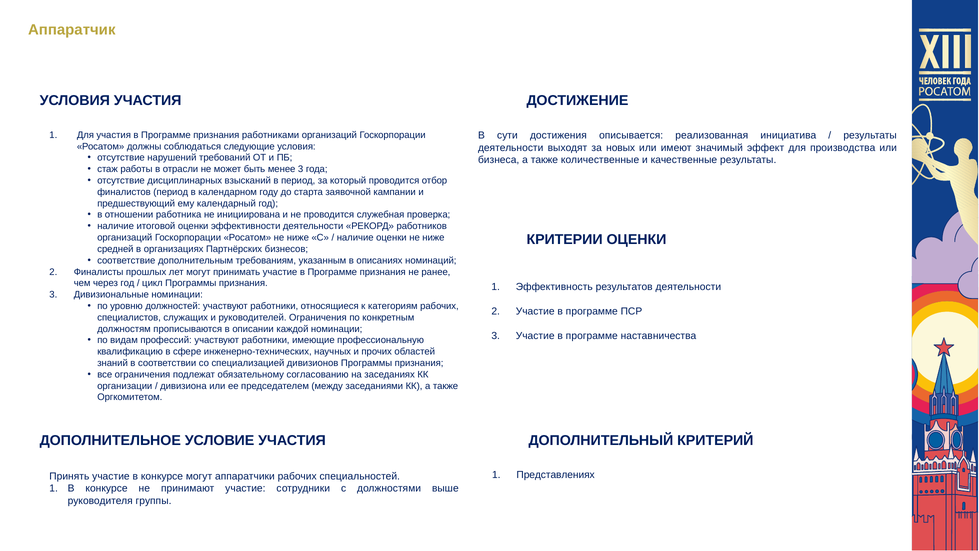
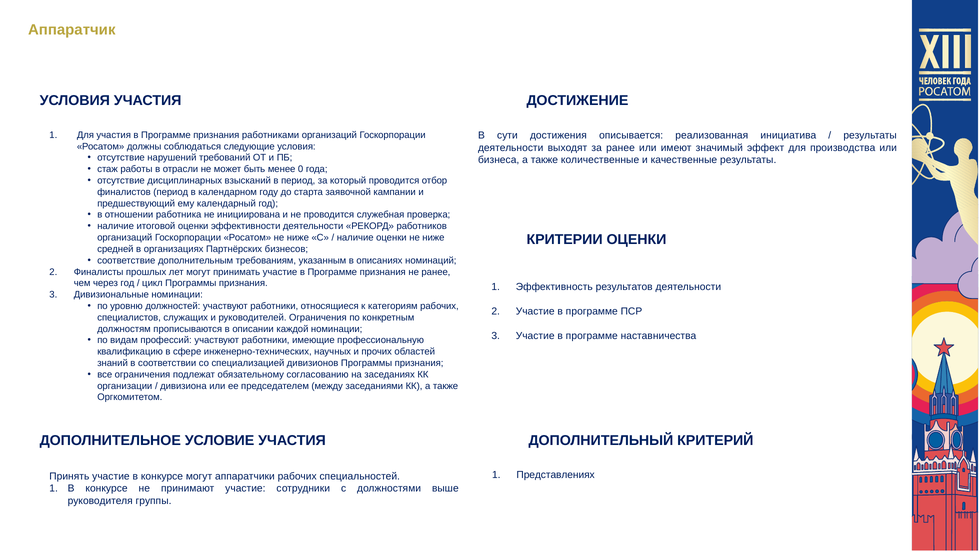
за новых: новых -> ранее (621, 148)
менее 3: 3 -> 0 (301, 169)
